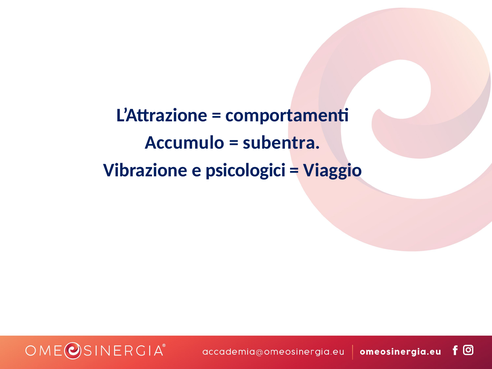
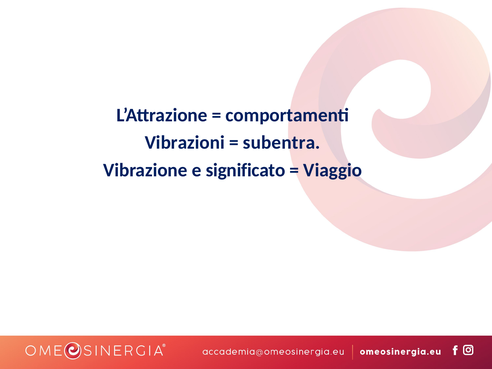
Accumulo: Accumulo -> Vibrazioni (185, 143)
psicologici: psicologici -> significato (246, 170)
